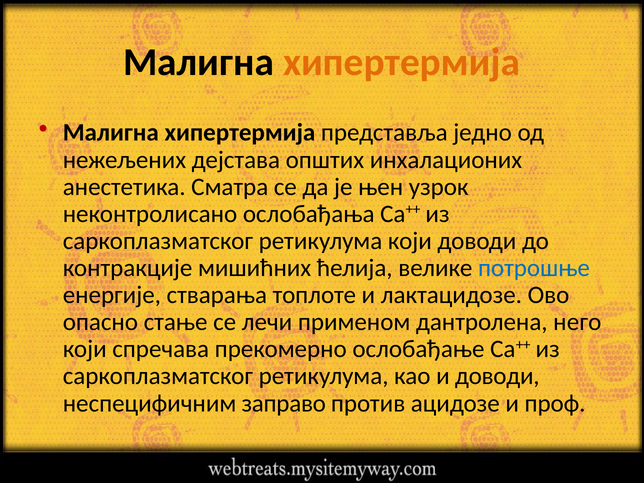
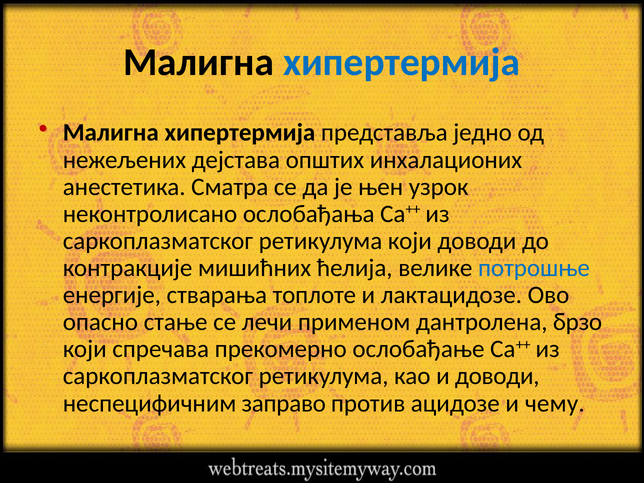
хипертермија colour: orange -> blue (402, 62)
него: него -> брзо (578, 322)
проф: проф -> чему (555, 403)
